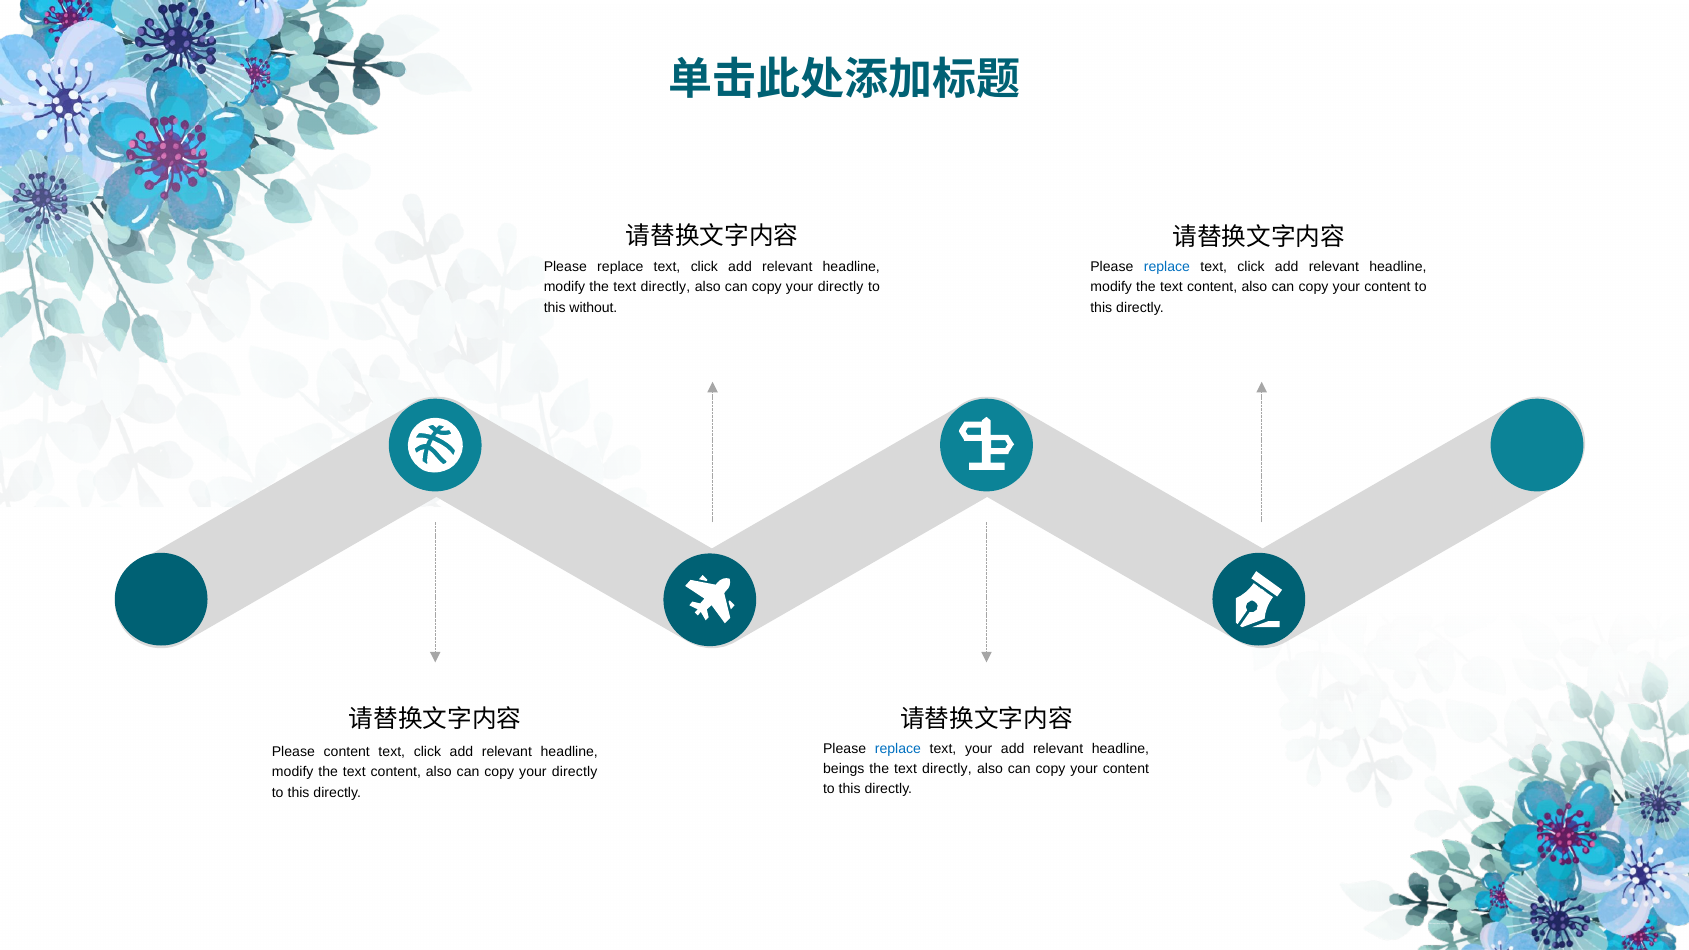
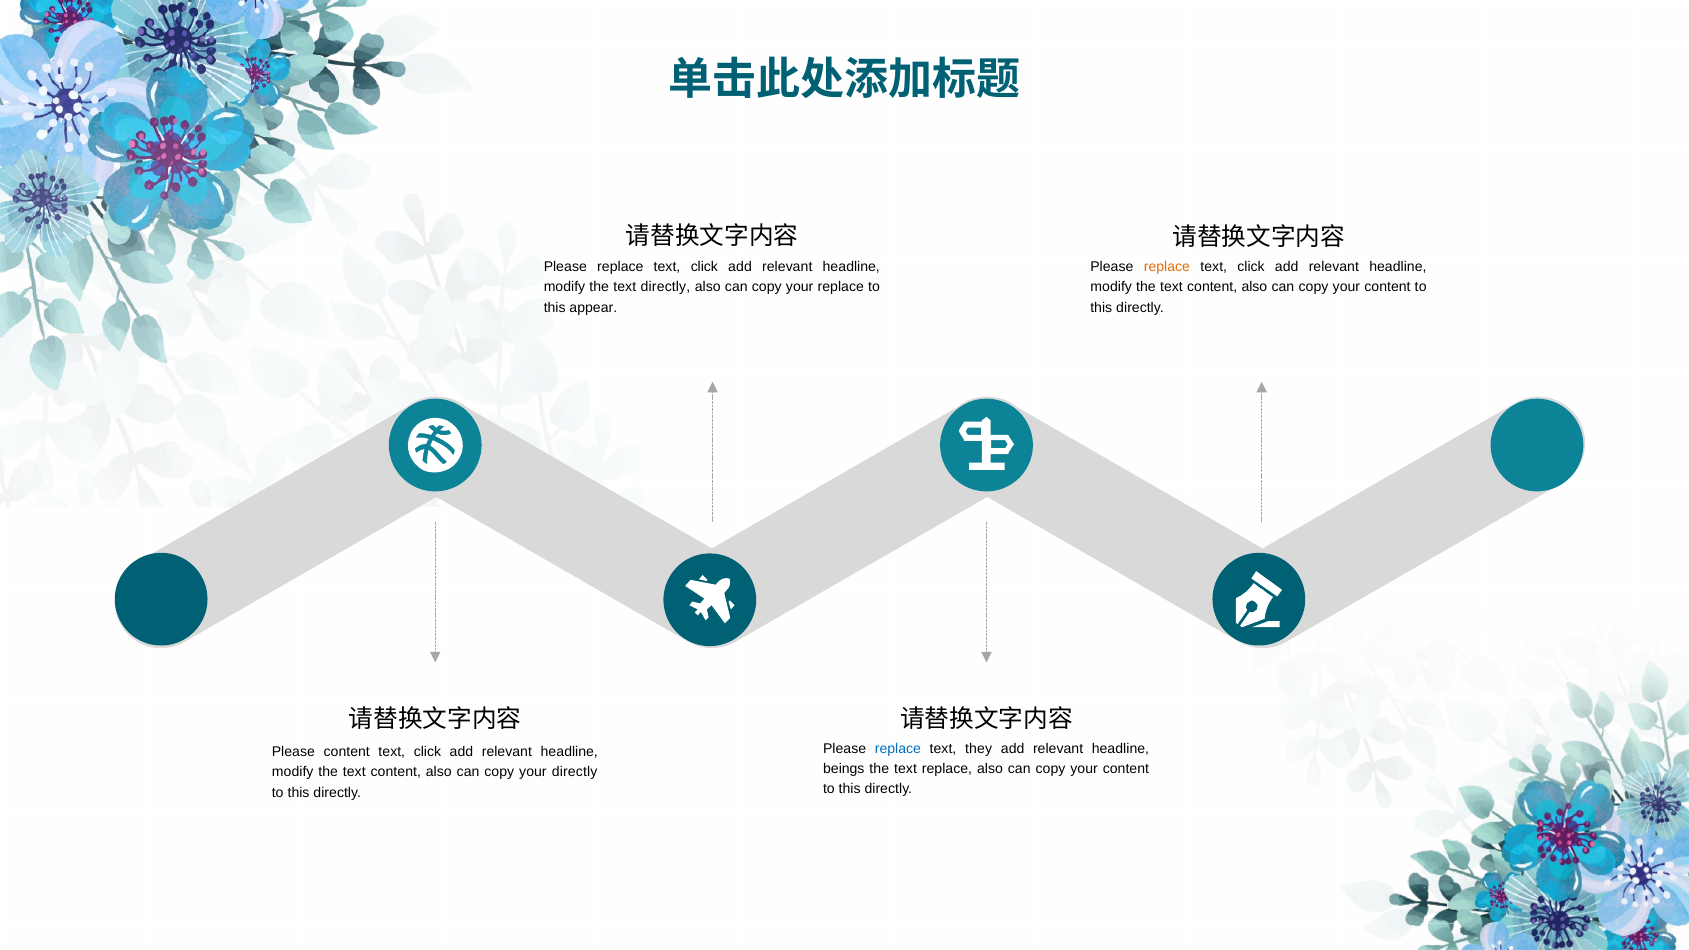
replace colour: blue -> orange (1167, 267)
directly: directly -> replace (841, 287)
without: without -> appear (593, 307)
text your: your -> they (979, 749)
directly: directly -> replace (947, 769)
